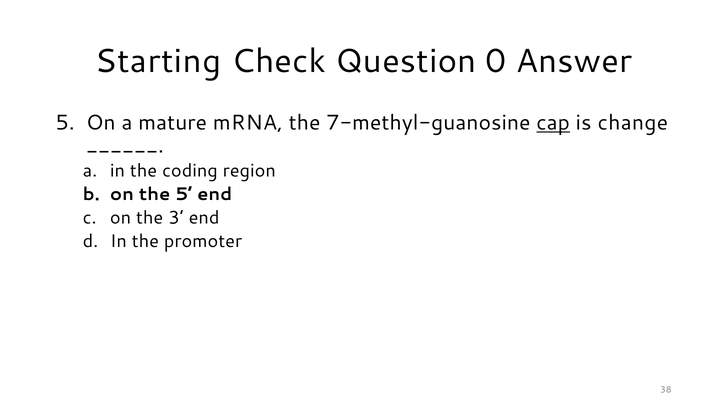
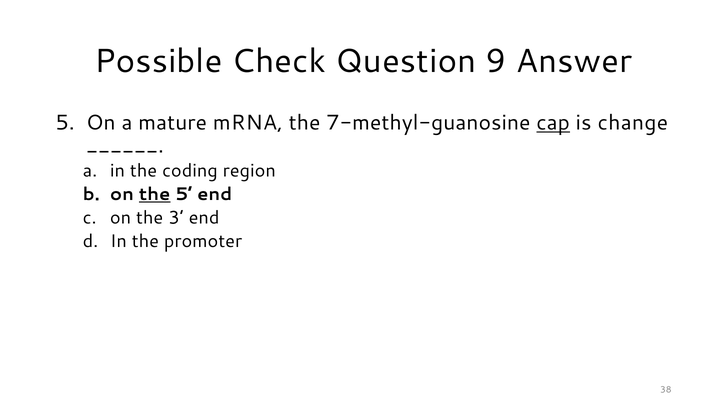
Starting: Starting -> Possible (158, 61)
0: 0 -> 9 (496, 61)
the underline: none -> present (155, 194)
